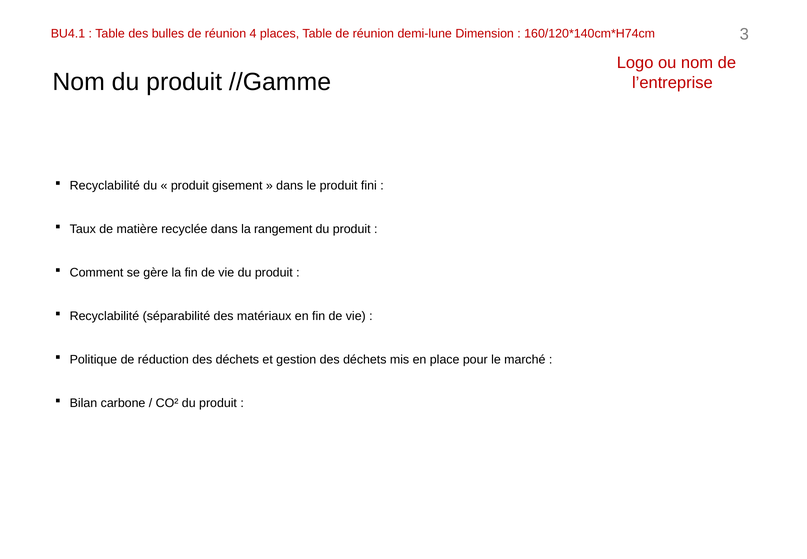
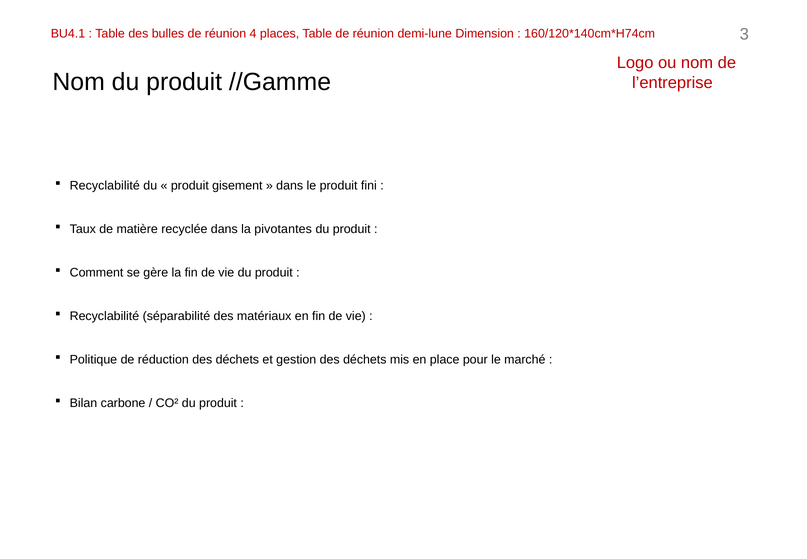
rangement: rangement -> pivotantes (283, 229)
